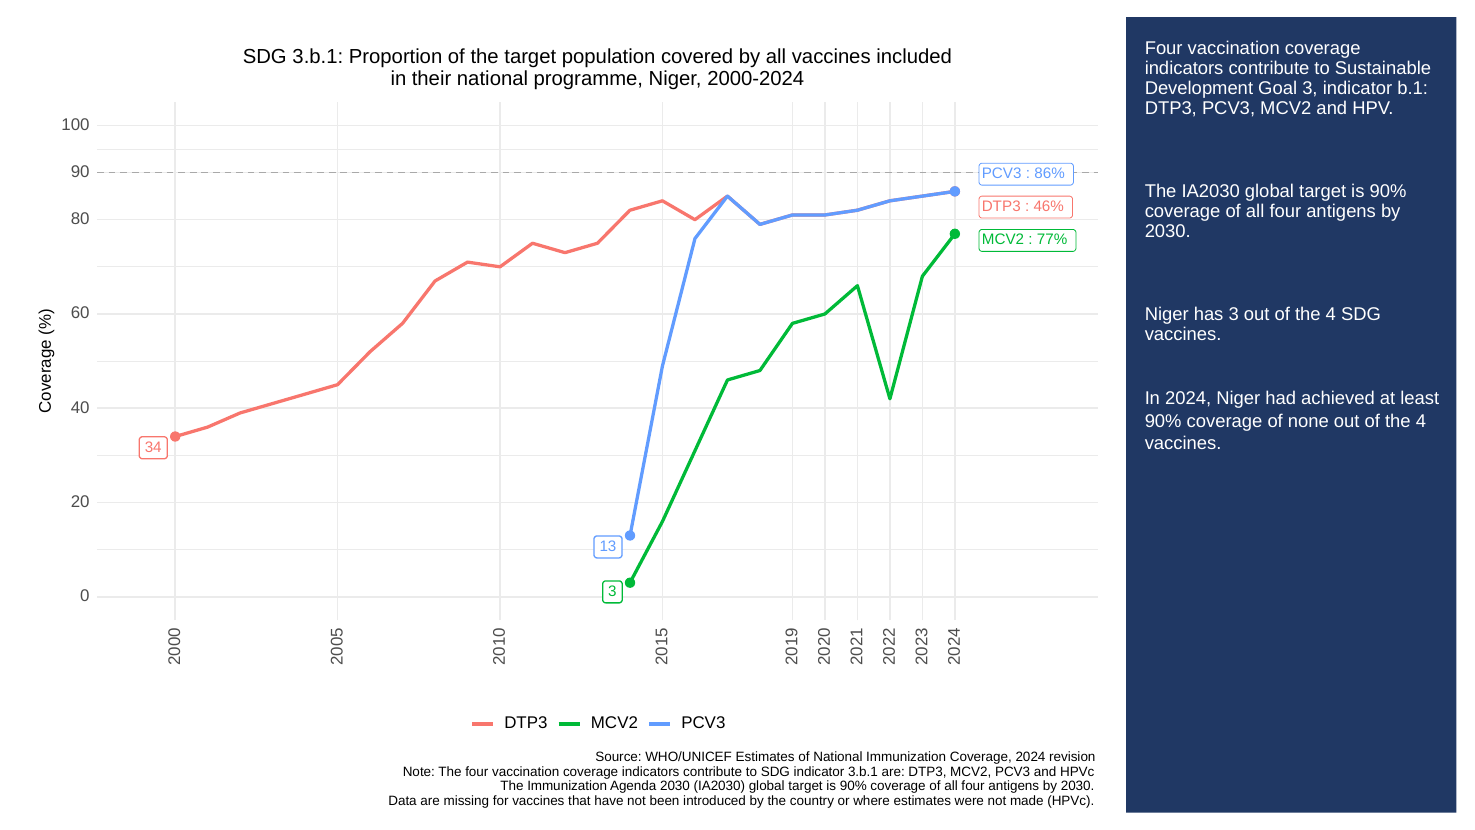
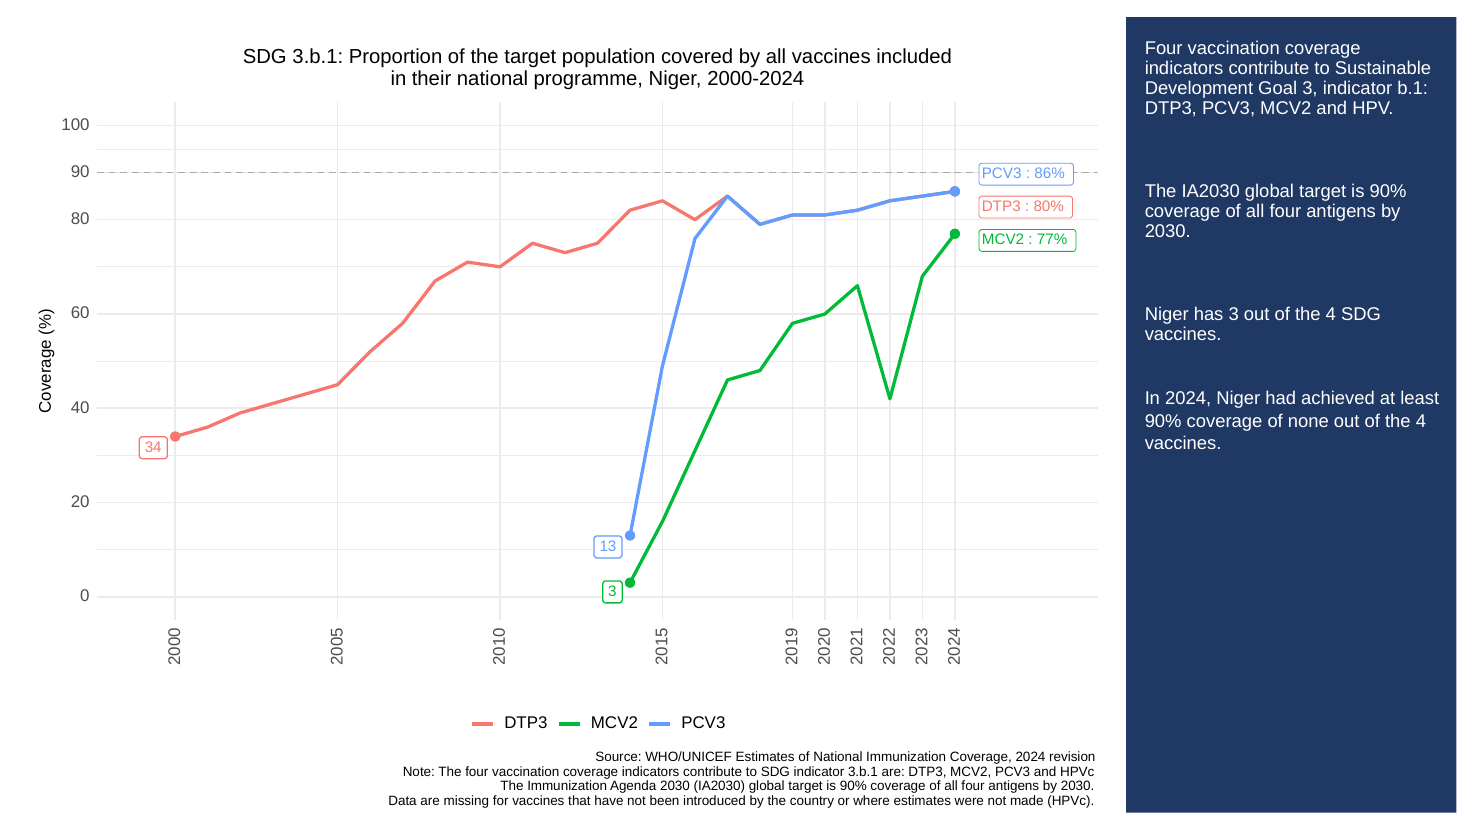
46%: 46% -> 80% (1049, 206)
